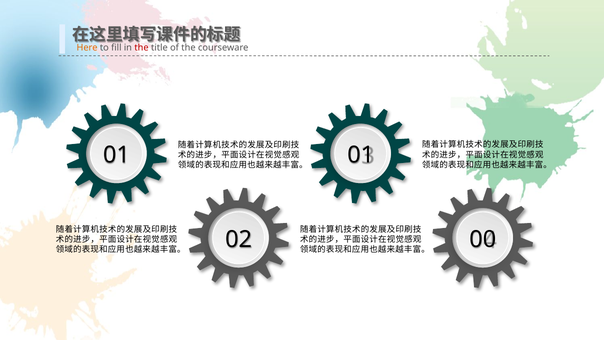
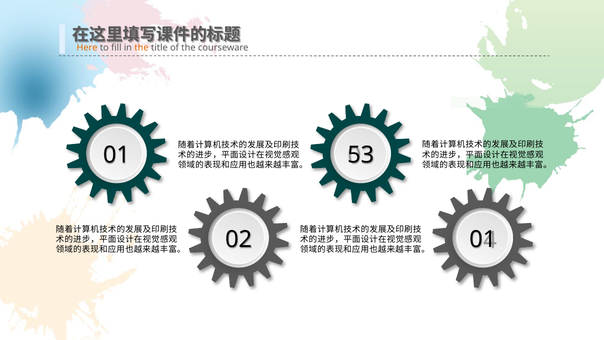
the colour: red -> orange (142, 48)
01 01: 01 -> 53 (361, 155)
02 00: 00 -> 01 (483, 239)
